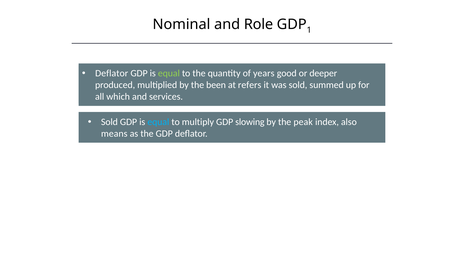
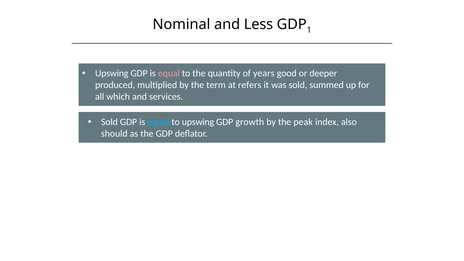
Role: Role -> Less (259, 24)
Deflator: Deflator -> Upswing (112, 73)
equal colour: light green -> pink (169, 73)
been: been -> term (216, 85)
to multiply: multiply -> upswing (198, 122)
slowing: slowing -> growth (250, 122)
means: means -> should (114, 134)
